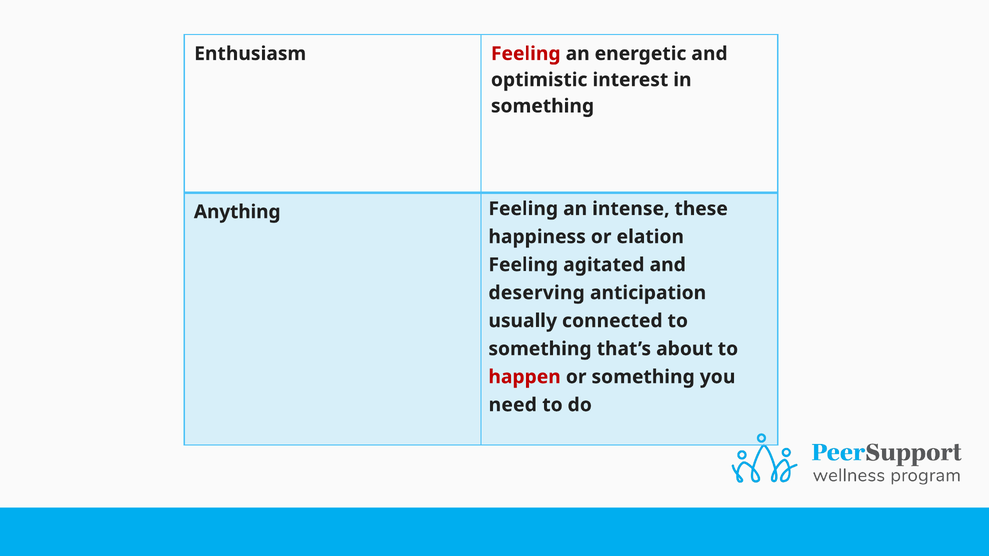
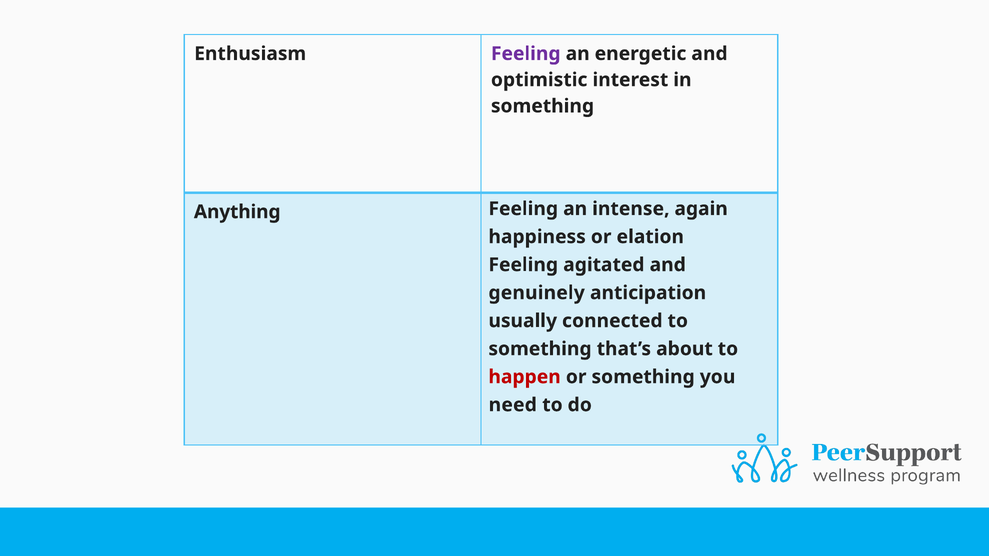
Feeling colour: red -> purple (526, 54)
these: these -> again (701, 209)
deserving: deserving -> genuinely (537, 293)
